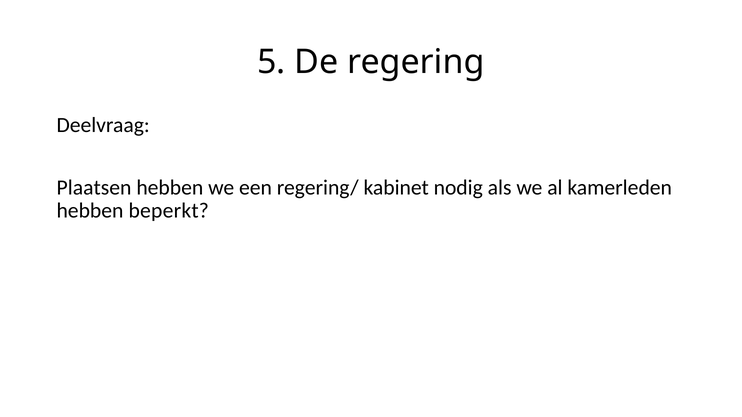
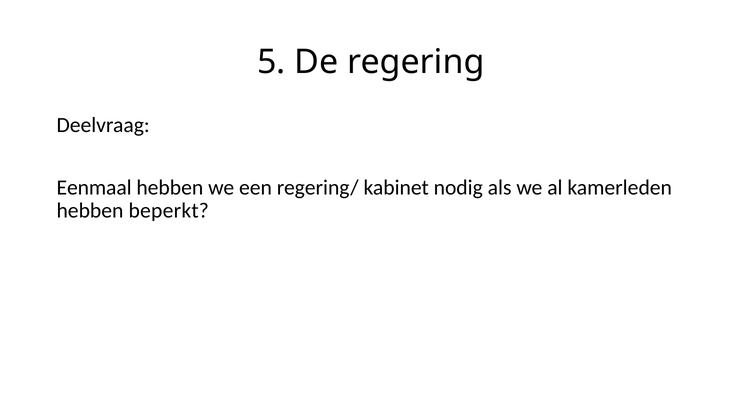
Plaatsen: Plaatsen -> Eenmaal (94, 188)
